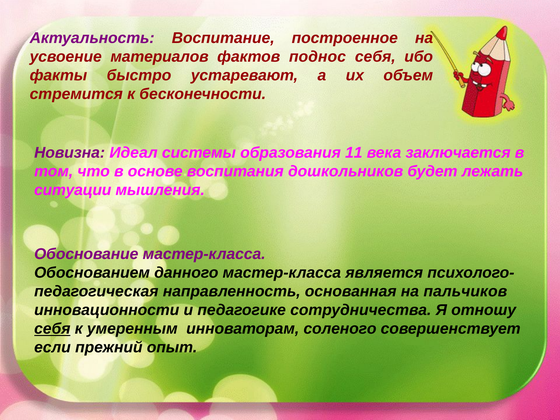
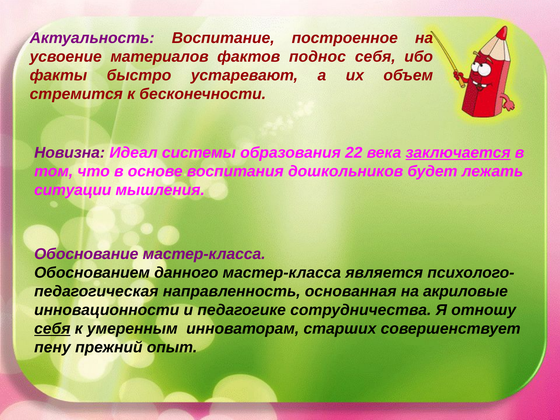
11: 11 -> 22 (354, 153)
заключается underline: none -> present (458, 153)
пальчиков: пальчиков -> акриловые (465, 291)
соленого: соленого -> старших (340, 329)
если: если -> пену (52, 347)
